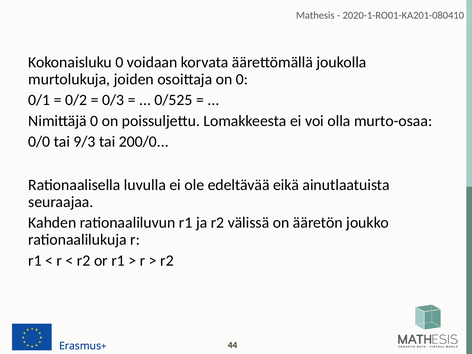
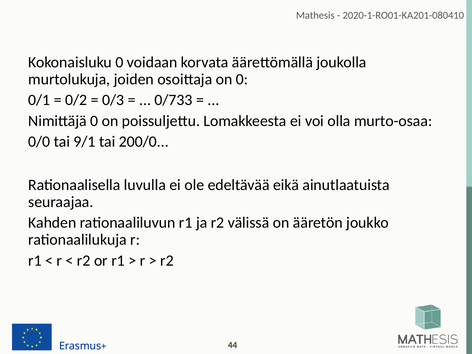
0/525: 0/525 -> 0/733 (173, 100)
9/3: 9/3 -> 9/1 (85, 142)
